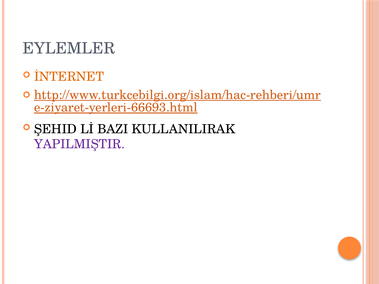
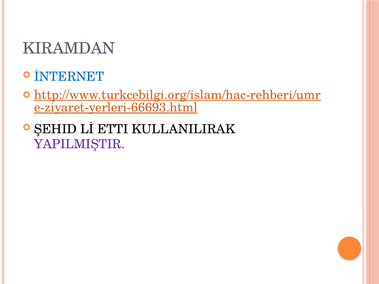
EYLEMLER: EYLEMLER -> KIRAMDAN (69, 49)
İNTERNET colour: orange -> blue (69, 77)
BAZI: BAZI -> ETTI (113, 129)
